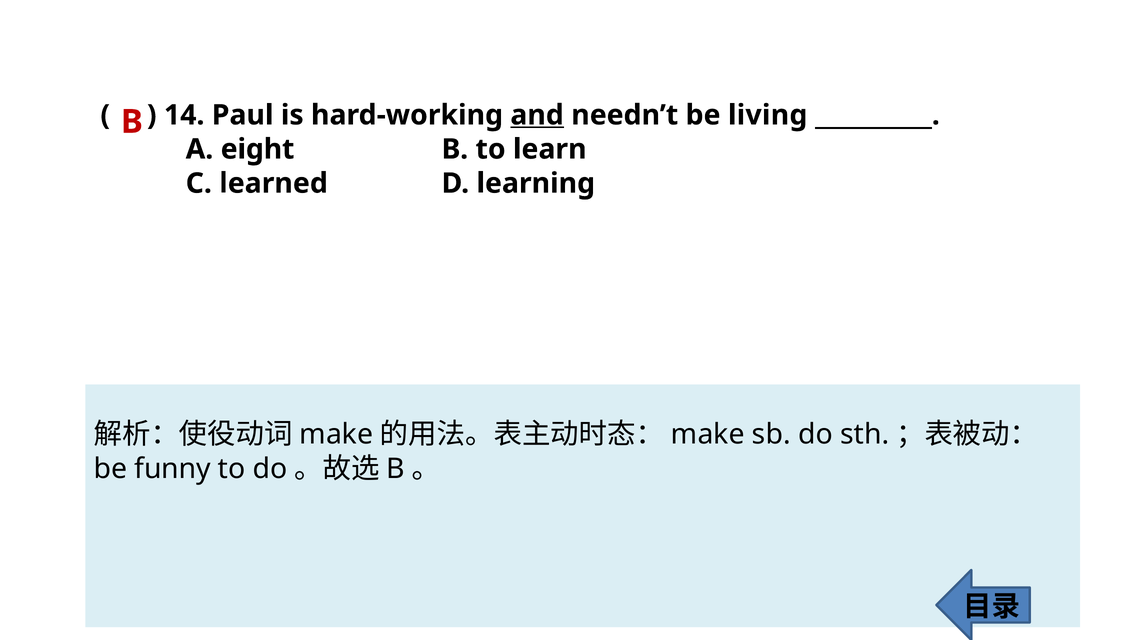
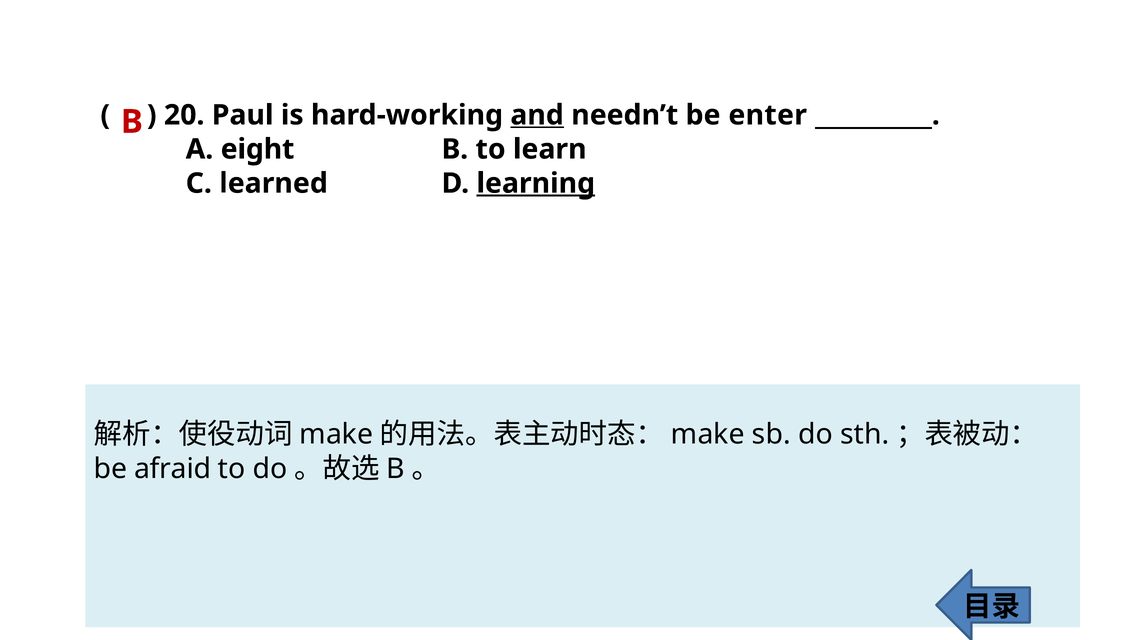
14: 14 -> 20 (184, 115)
living: living -> enter (768, 115)
learning underline: none -> present (536, 183)
funny: funny -> afraid (173, 468)
